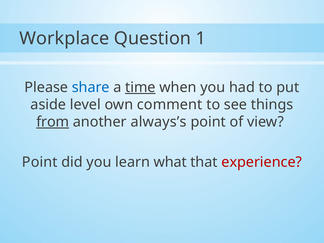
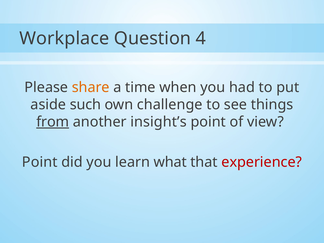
1: 1 -> 4 (201, 38)
share colour: blue -> orange (91, 87)
time underline: present -> none (140, 87)
level: level -> such (85, 105)
comment: comment -> challenge (170, 105)
always’s: always’s -> insight’s (159, 122)
